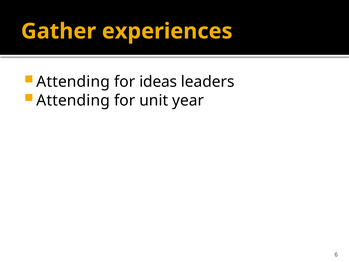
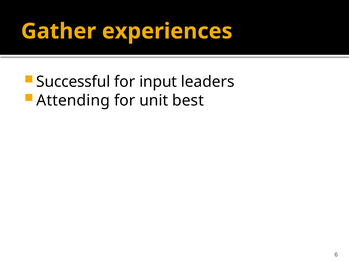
Attending: Attending -> Successful (73, 82)
ideas: ideas -> input (158, 82)
year: year -> best (188, 100)
